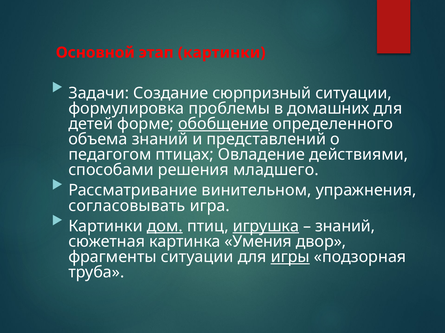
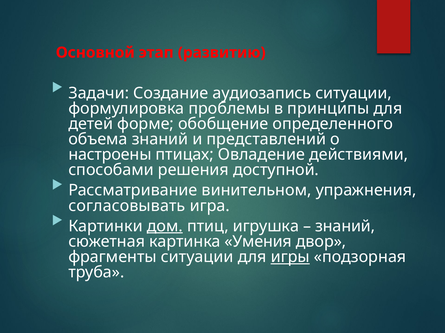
этап картинки: картинки -> развитию (222, 53)
сюрпризный: сюрпризный -> аудиозапись (262, 93)
домашних: домашних -> принципы (328, 109)
обобщение underline: present -> none (223, 124)
педагогом: педагогом -> настроены (110, 155)
младшего: младшего -> доступной (276, 170)
игрушка underline: present -> none (266, 227)
